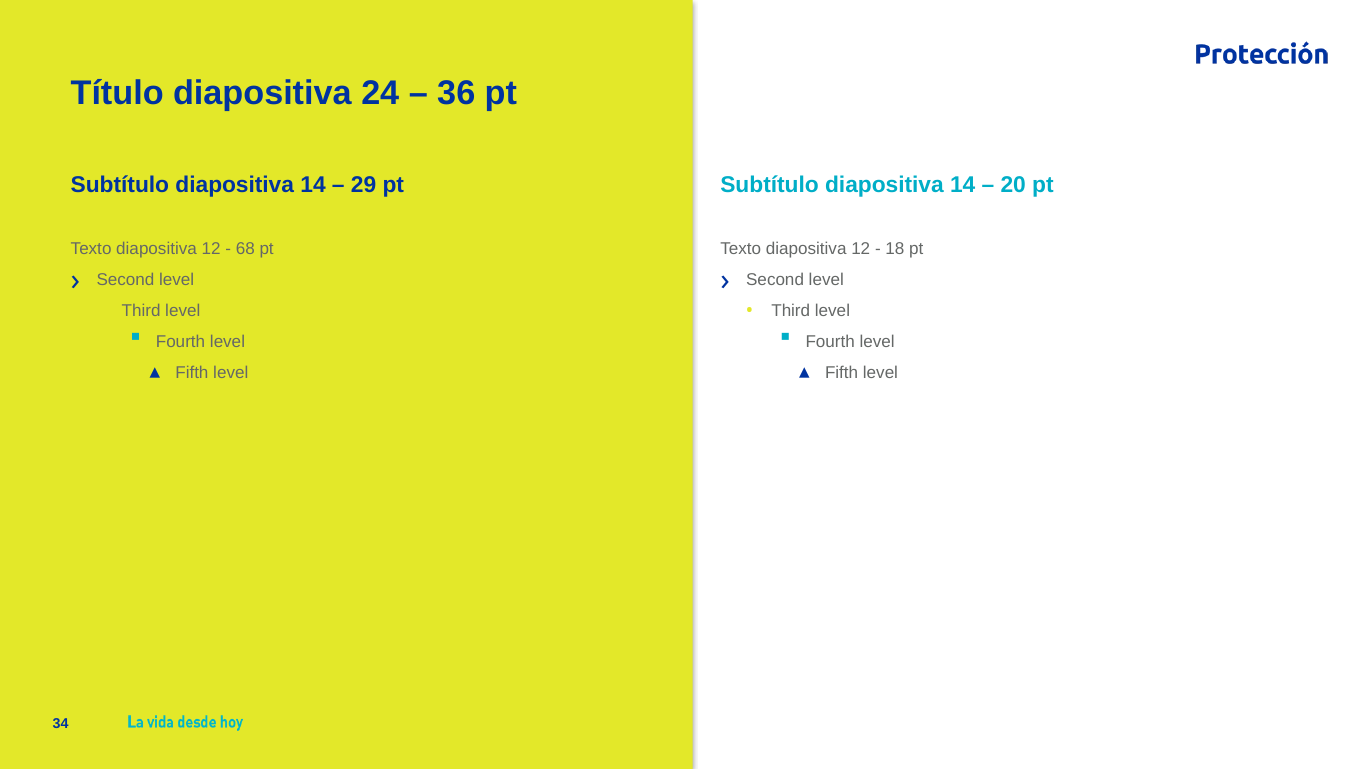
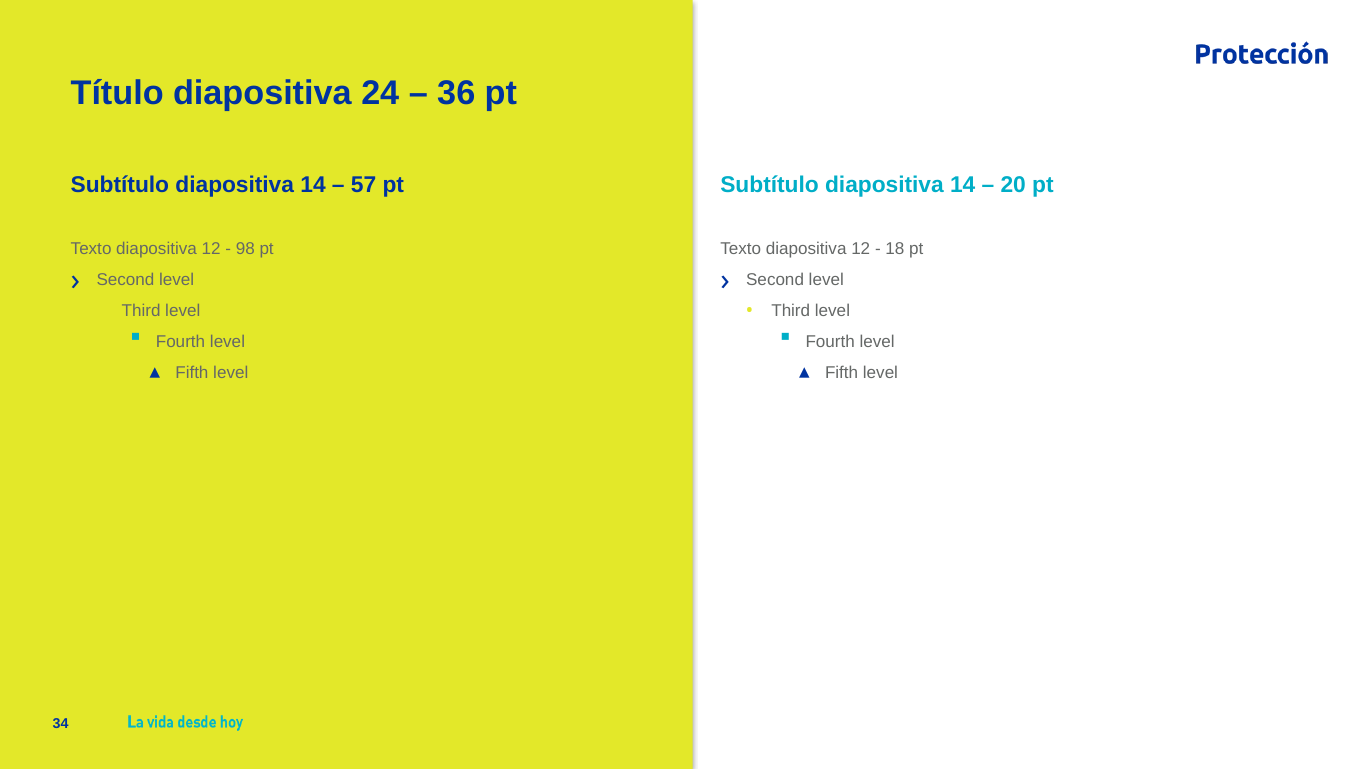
29: 29 -> 57 (364, 185)
68: 68 -> 98 (245, 249)
